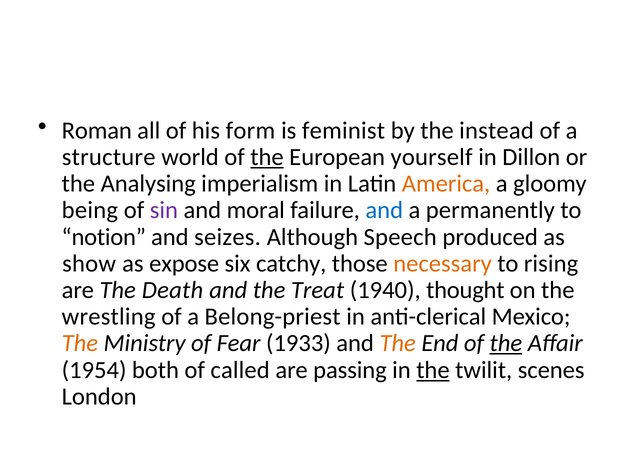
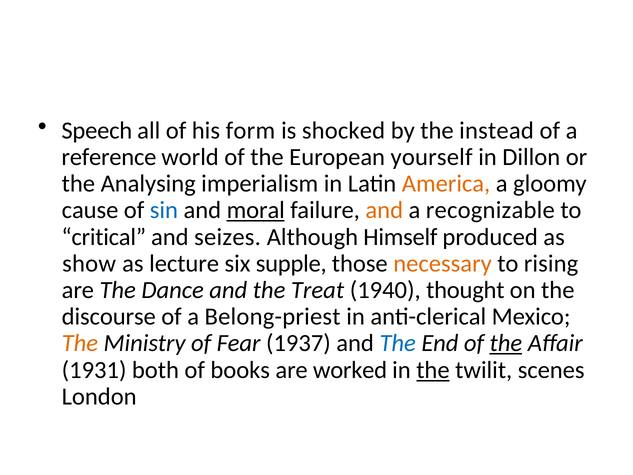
Roman: Roman -> Speech (97, 130)
feminist: feminist -> shocked (344, 130)
structure: structure -> reference (109, 157)
the underline: present -> none (267, 157)
being: being -> cause (90, 210)
sin colour: purple -> blue (164, 210)
moral underline: none -> present (256, 210)
and colour: blue -> orange (384, 210)
permanently: permanently -> recognizable (490, 210)
notion: notion -> critical (104, 237)
Speech: Speech -> Himself (400, 237)
expose: expose -> lecture (184, 263)
catchy: catchy -> supple (291, 263)
Death: Death -> Dance (173, 290)
wrestling: wrestling -> discourse (109, 317)
1933: 1933 -> 1937 (298, 343)
The colour: orange -> blue (398, 343)
1954: 1954 -> 1931 (94, 370)
called: called -> books (240, 370)
passing: passing -> worked (350, 370)
